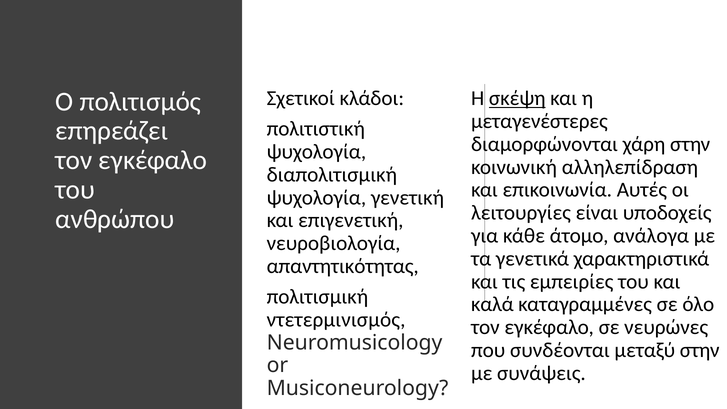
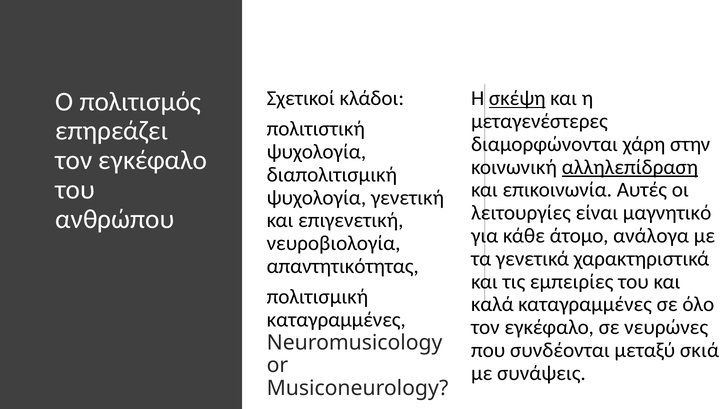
αλληλεπίδραση underline: none -> present (630, 167)
υποδοχείς: υποδοχείς -> μαγνητικό (667, 213)
ντετερμινισμός: ντετερμινισμός -> καταγραμμένες (336, 320)
μεταξύ στην: στην -> σκιά (700, 350)
